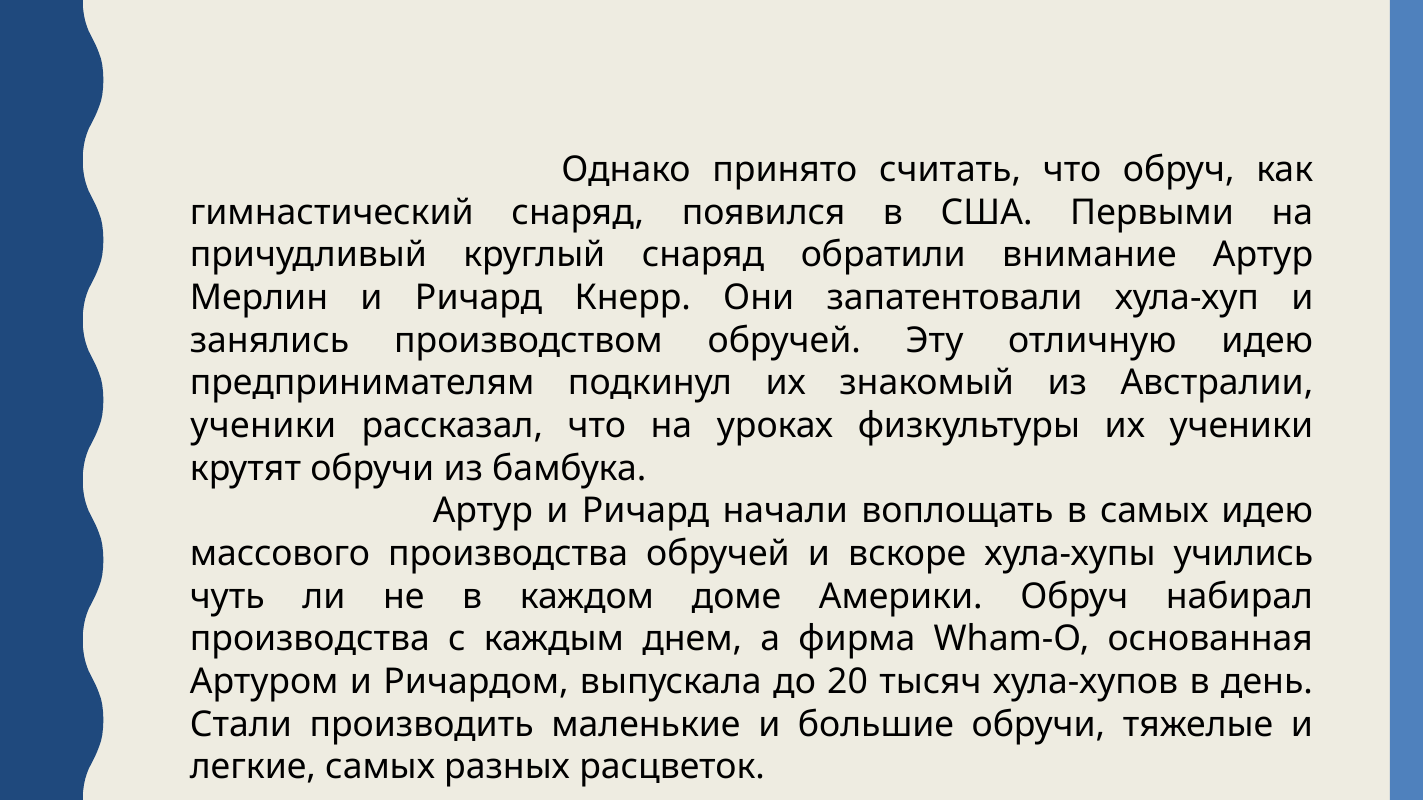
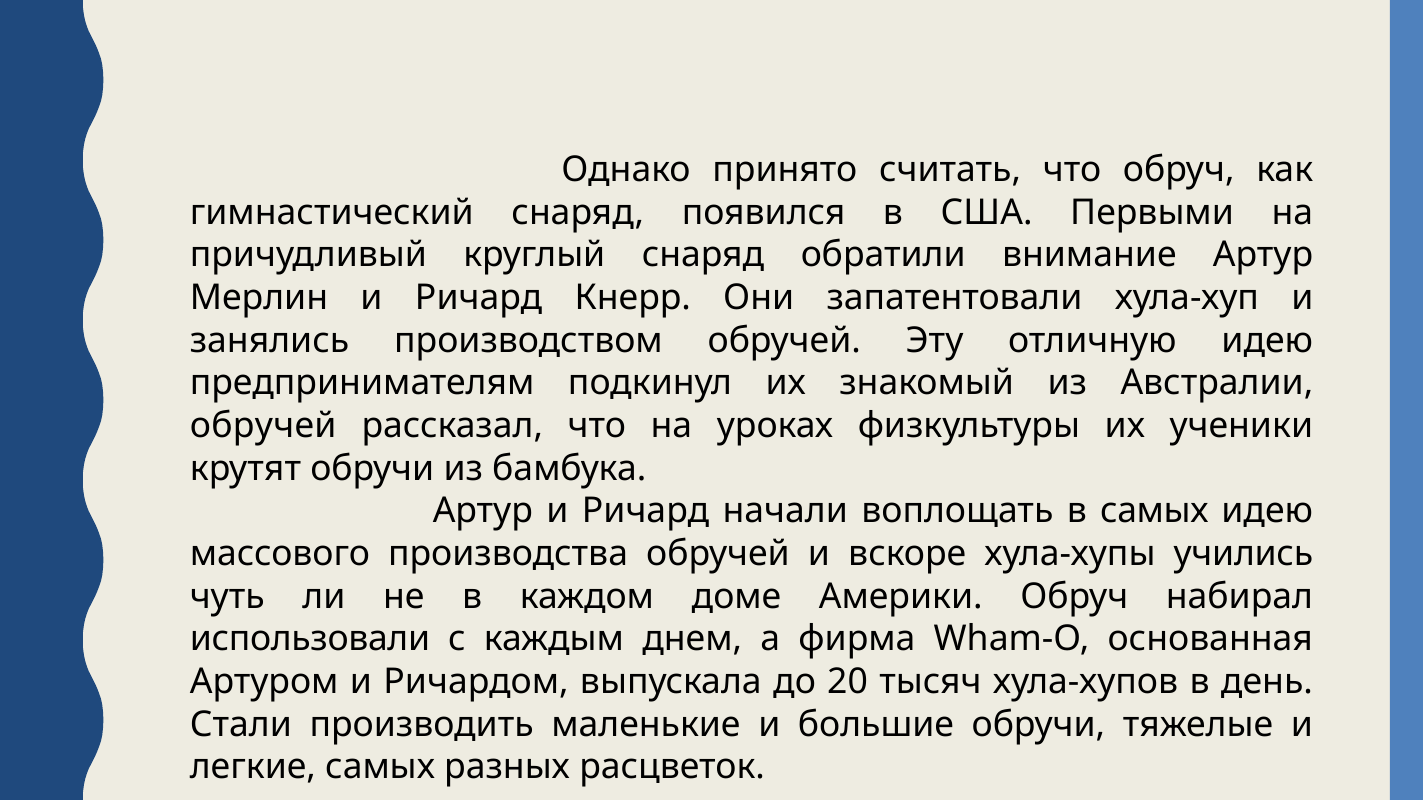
ученики: ученики -> обручей (263, 426)
производства: производства -> использовали (310, 639)
